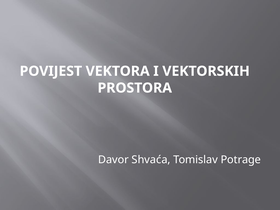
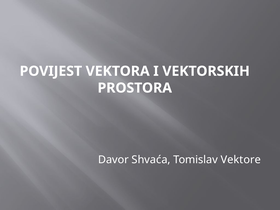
Potrage: Potrage -> Vektore (241, 160)
